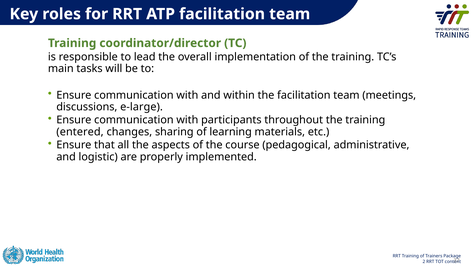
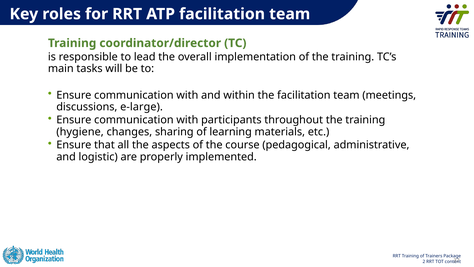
entered: entered -> hygiene (80, 132)
